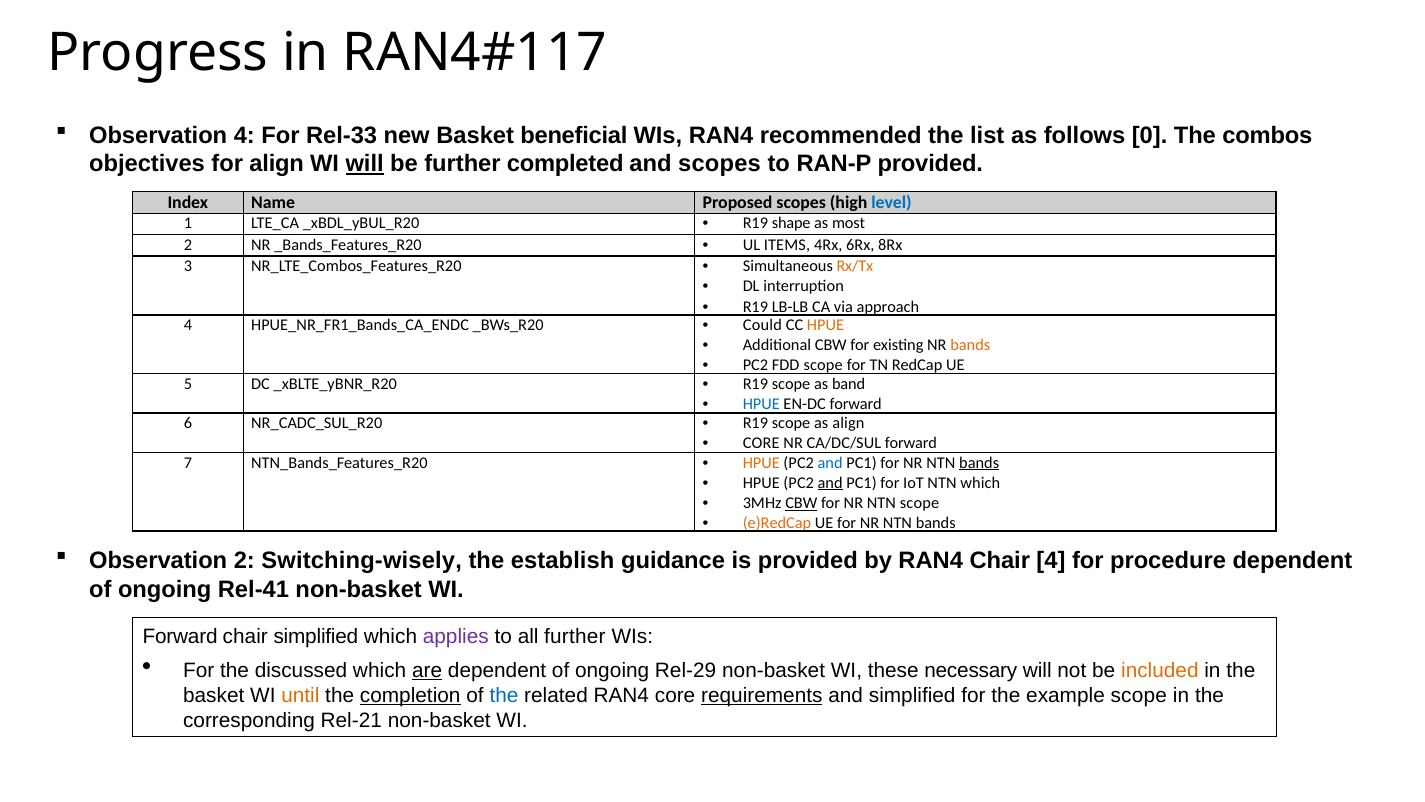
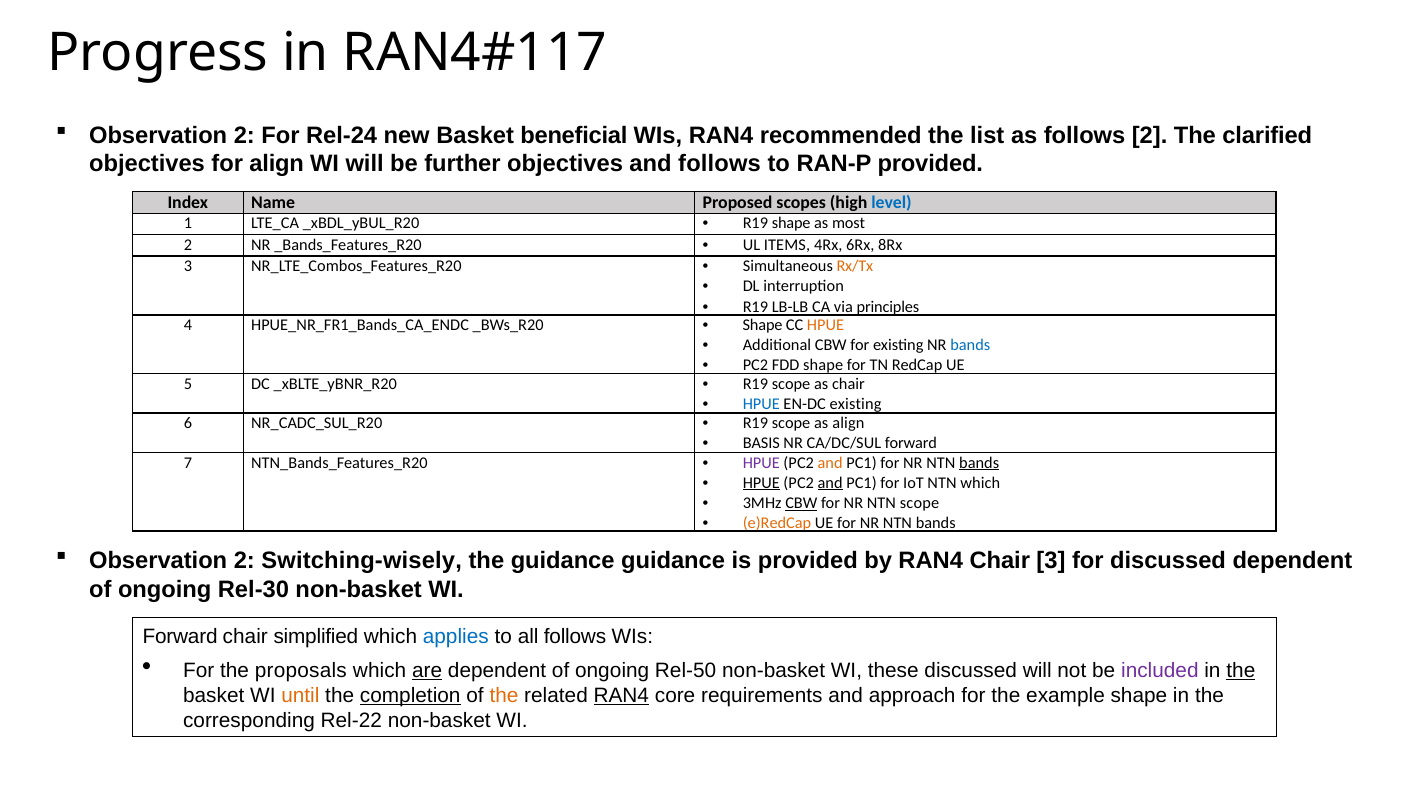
4: 4 -> 2 (244, 135)
Rel-33: Rel-33 -> Rel-24 (342, 135)
follows 0: 0 -> 2 (1150, 135)
combos: combos -> clarified (1267, 135)
will underline: present -> none (365, 164)
further completed: completed -> objectives (565, 164)
and scopes: scopes -> follows (720, 164)
approach: approach -> principles (888, 306)
Could: Could -> Shape (763, 325)
bands colour: orange -> blue (970, 345)
FDD scope: scope -> shape (823, 365)
as band: band -> chair (848, 384)
EN-DC forward: forward -> existing (856, 404)
CORE: CORE -> BASIS (761, 443)
HPUE colour: orange -> purple (761, 462)
and colour: blue -> orange (830, 462)
HPUE underline: none -> present (761, 483)
the establish: establish -> guidance (563, 560)
Chair 4: 4 -> 3 (1051, 560)
for procedure: procedure -> discussed (1168, 560)
Rel-41: Rel-41 -> Rel-30 (253, 589)
applies colour: purple -> blue (456, 636)
all further: further -> follows (575, 636)
discussed: discussed -> proposals (301, 670)
Rel-29: Rel-29 -> Rel-50 (686, 670)
these necessary: necessary -> discussed (971, 670)
included colour: orange -> purple (1160, 670)
the underline: none -> present (1241, 670)
the colour: blue -> orange (504, 695)
RAN4 underline: none -> present (621, 695)
requirements underline: present -> none (762, 695)
and simplified: simplified -> approach (912, 695)
example scope: scope -> shape (1139, 695)
Rel-21: Rel-21 -> Rel-22 (351, 720)
